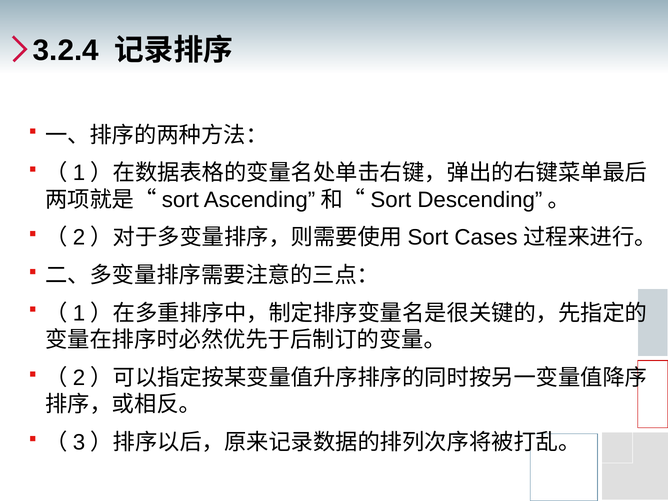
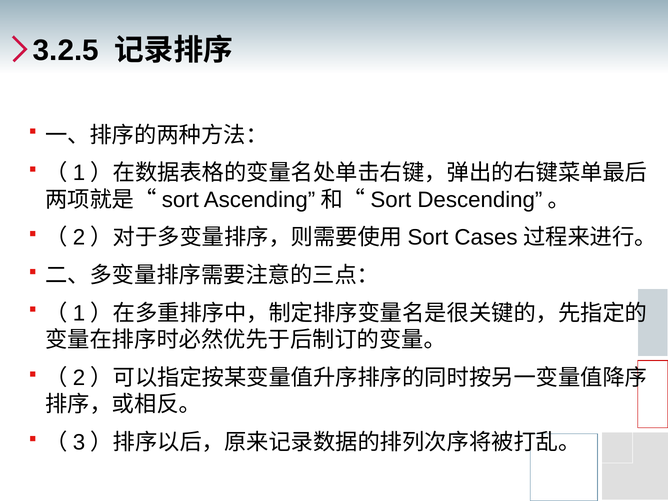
3.2.4: 3.2.4 -> 3.2.5 (66, 51)
